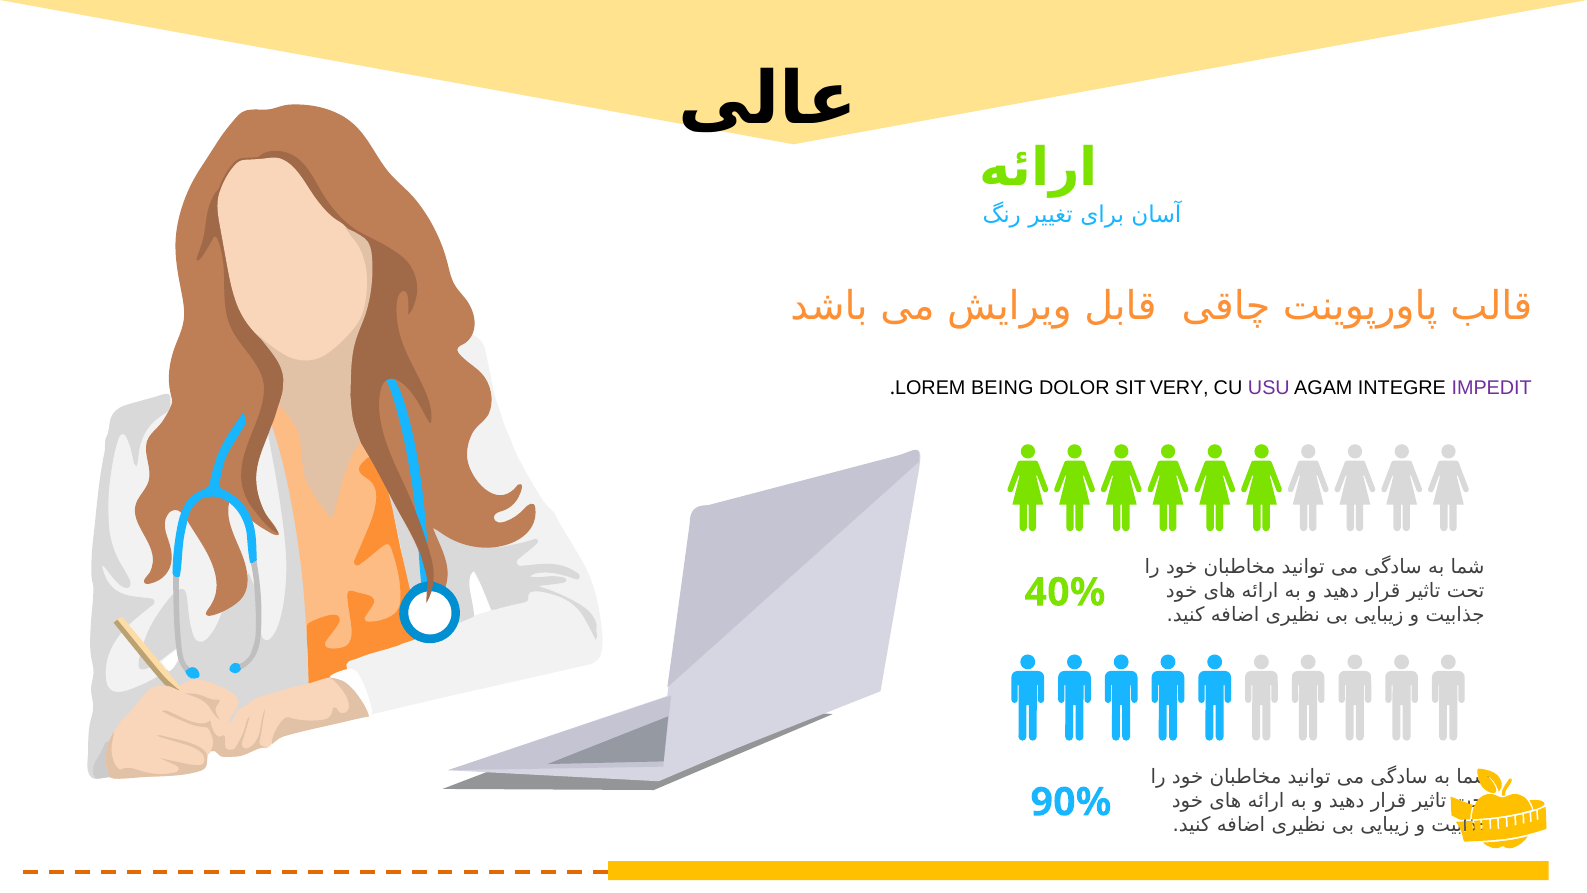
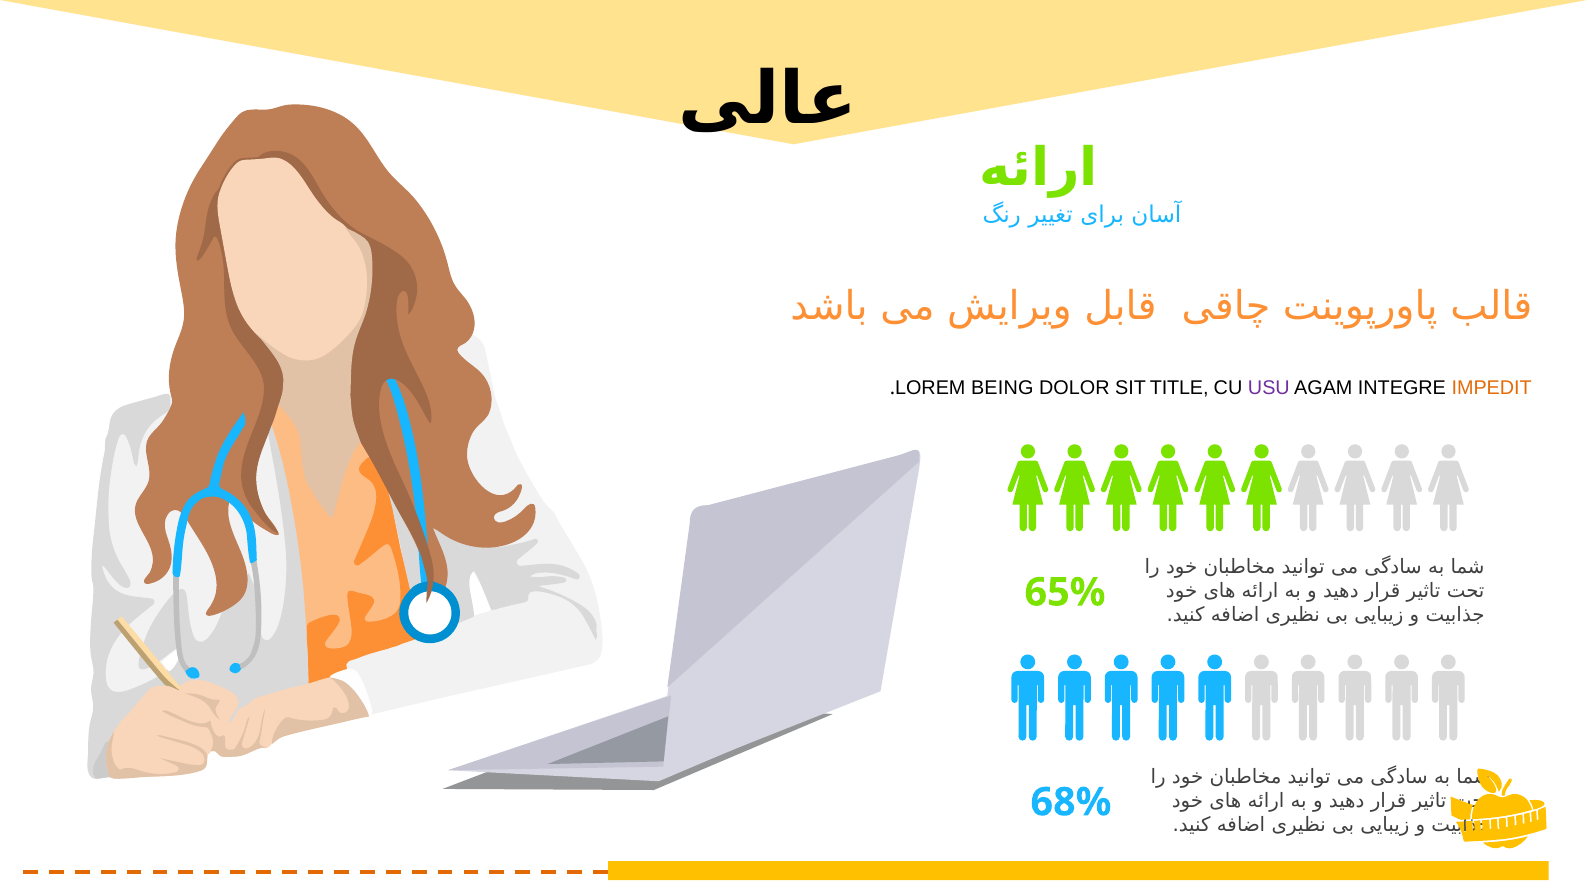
VERY: VERY -> TITLE (1179, 388)
IMPEDIT colour: purple -> orange (1492, 388)
40%: 40% -> 65% (1065, 592)
90%: 90% -> 68% (1071, 802)
